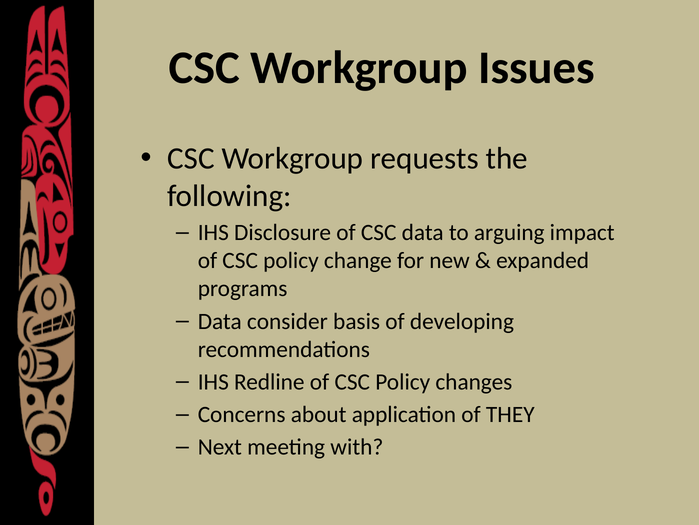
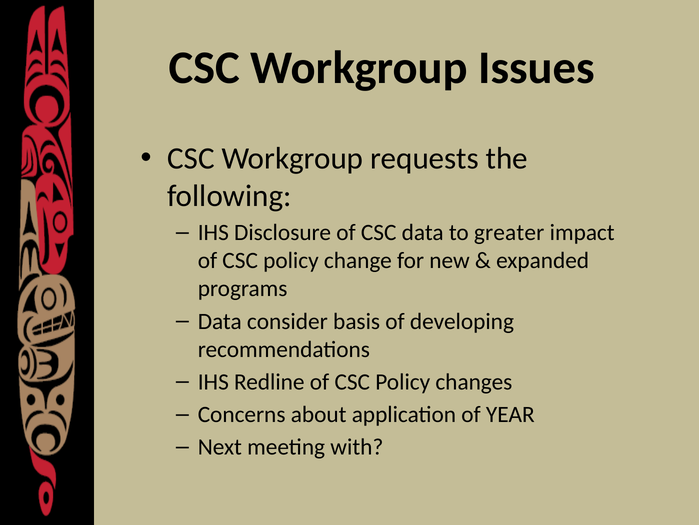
arguing: arguing -> greater (509, 232)
THEY: THEY -> YEAR (510, 414)
